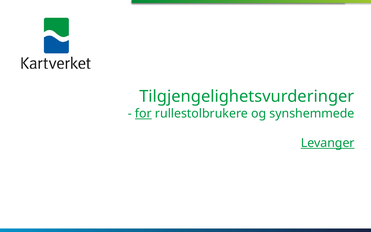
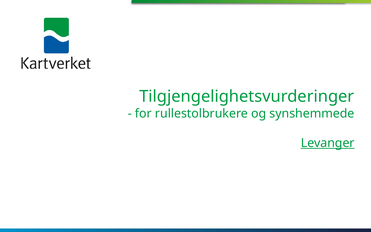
for underline: present -> none (143, 113)
